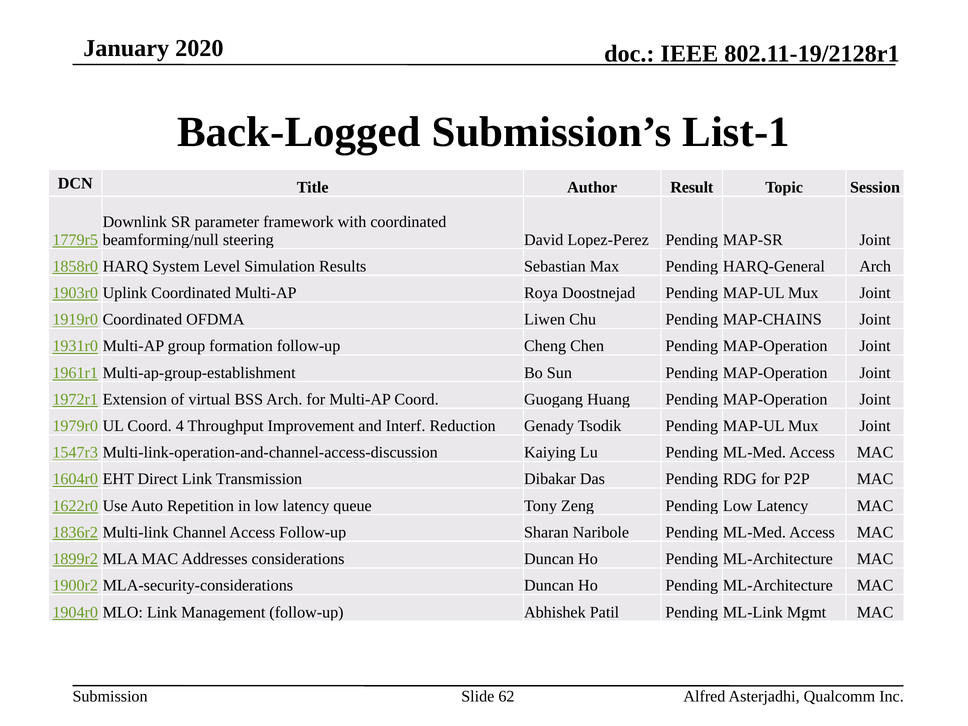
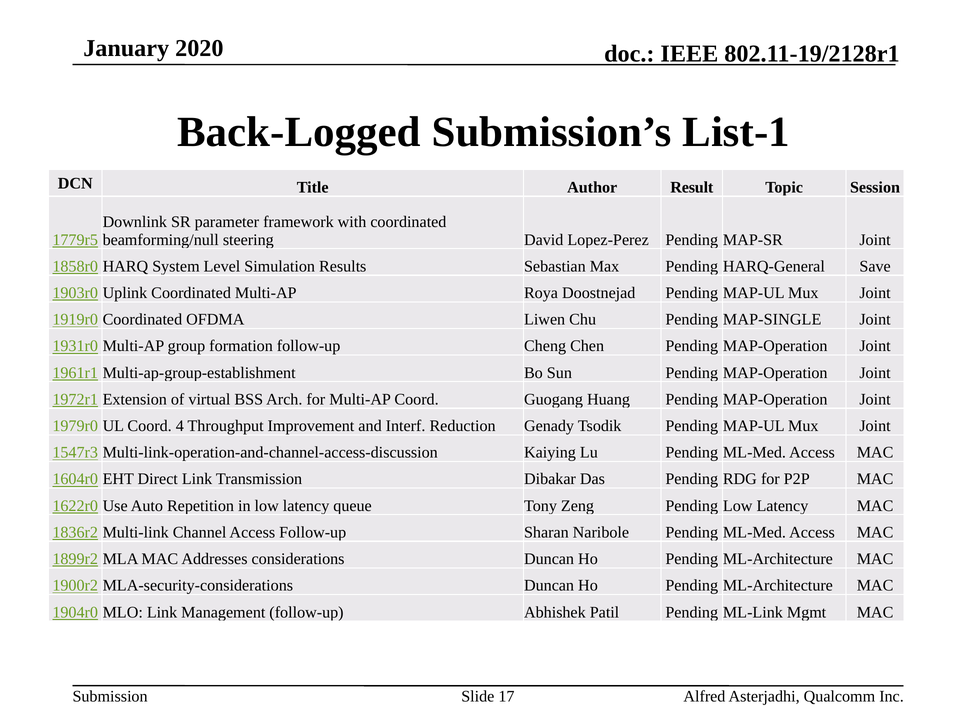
HARQ-General Arch: Arch -> Save (875, 266)
MAP-CHAINS: MAP-CHAINS -> MAP-SINGLE (772, 320)
62: 62 -> 17 (506, 696)
